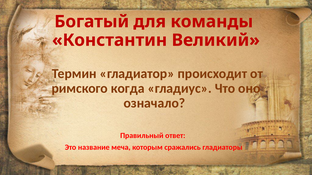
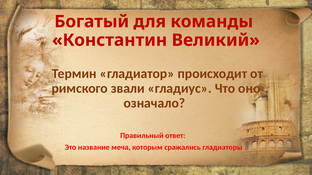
когда: когда -> звали (128, 89)
